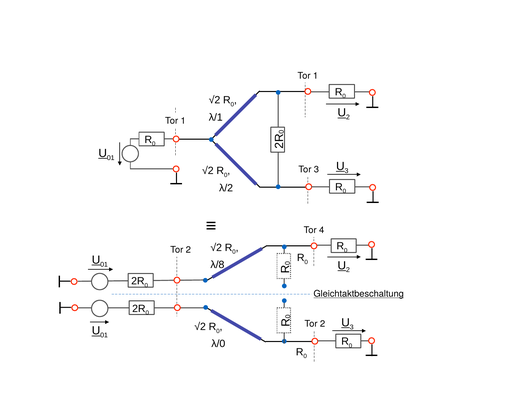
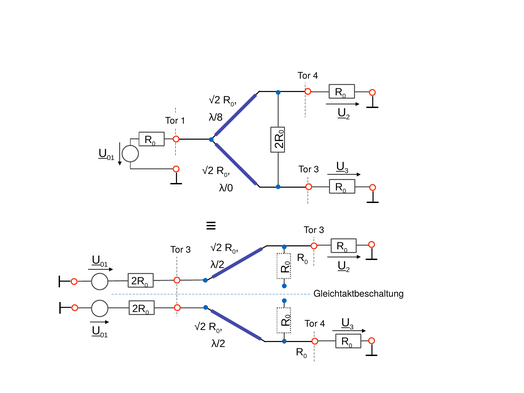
1: 1 -> 4 (316, 76)
λ/1: λ/1 -> λ/8 (216, 117)
λ/2: λ/2 -> λ/0 (226, 188)
4: 4 -> 3 (322, 230)
2: 2 -> 3 (188, 250)
λ/8: λ/8 -> λ/2 (217, 265)
Gleichtaktbeschaltung underline: present -> none (359, 294)
2: 2 -> 4 (323, 324)
λ/0: λ/0 -> λ/2 (218, 344)
